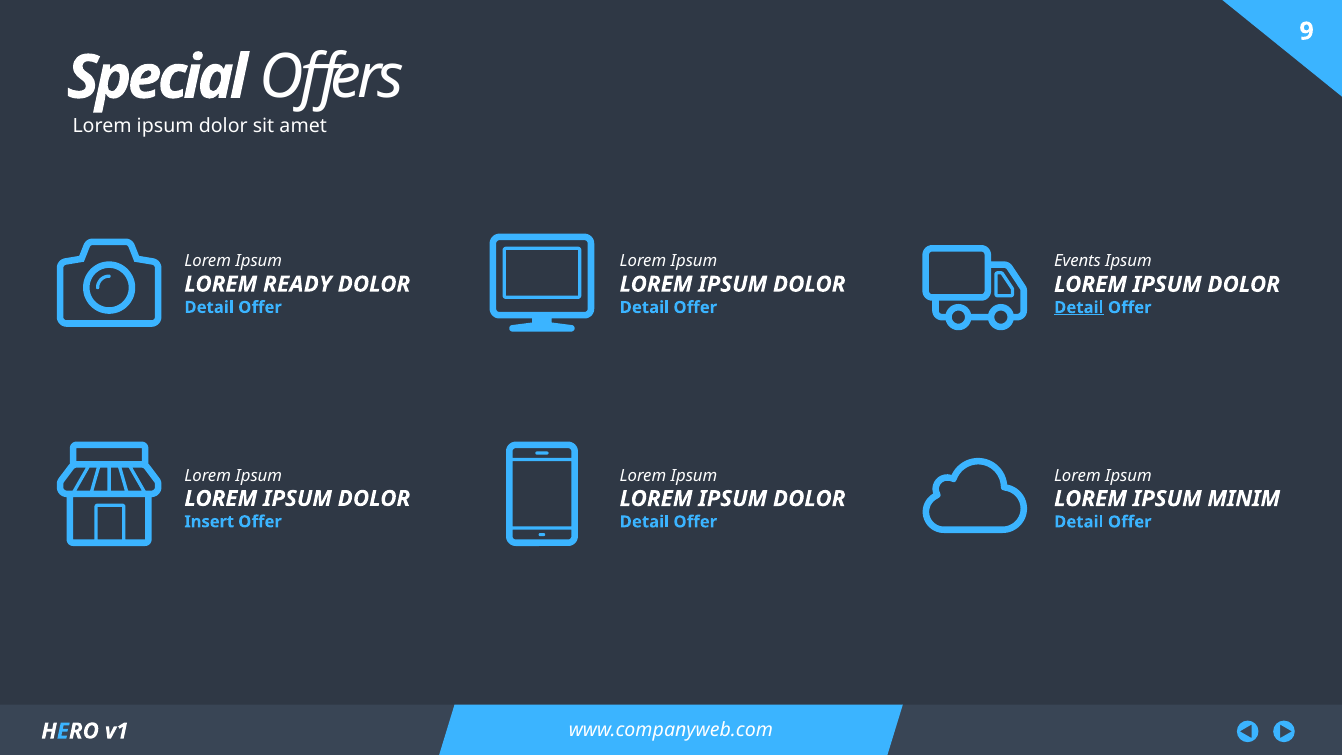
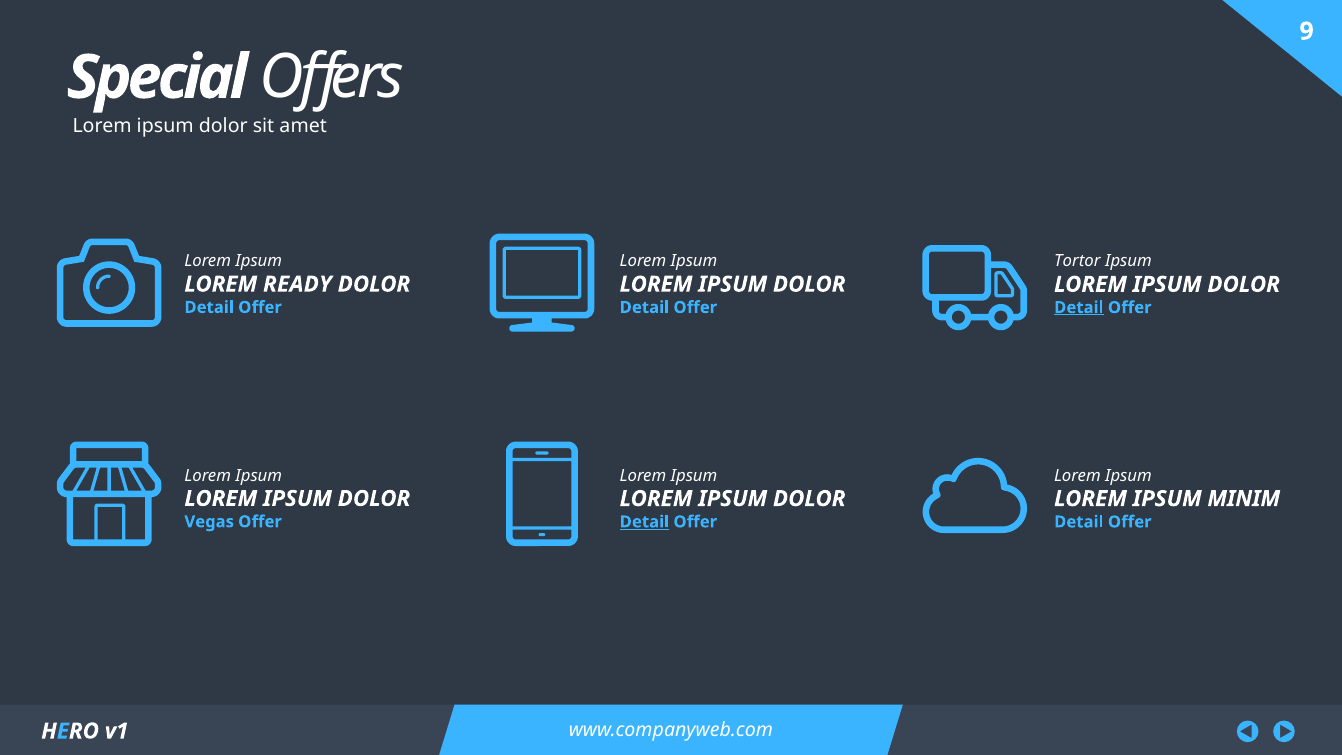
Events: Events -> Tortor (1077, 261)
Insert: Insert -> Vegas (209, 522)
Detail underline: none -> present (644, 522)
